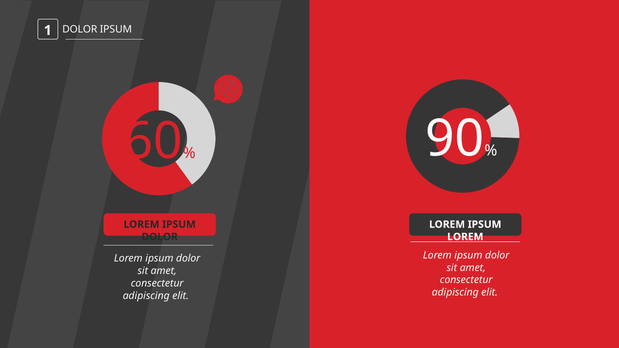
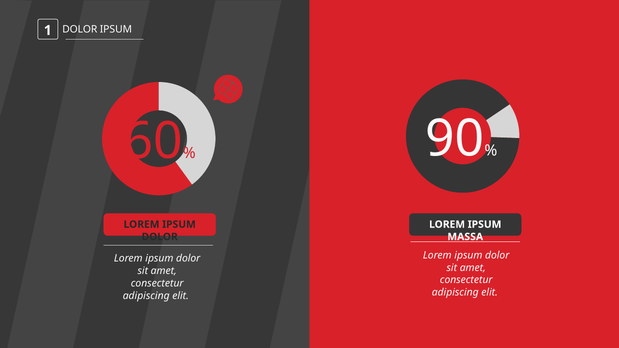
LOREM: LOREM -> MASSA (465, 237)
